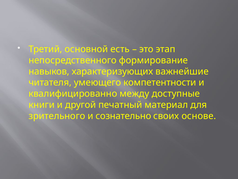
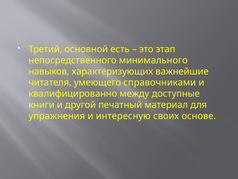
формирование: формирование -> минимального (153, 60)
компетентности: компетентности -> справочниками (160, 82)
зрительного: зрительного -> упражнения (57, 116)
сознательно: сознательно -> интересную (123, 116)
